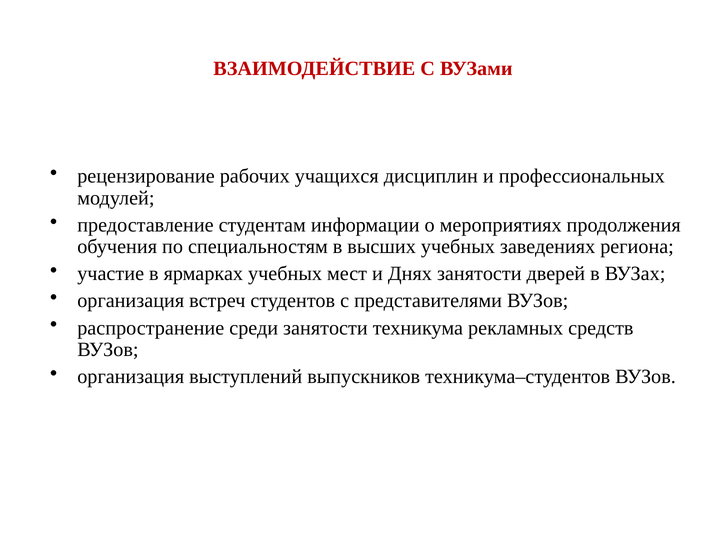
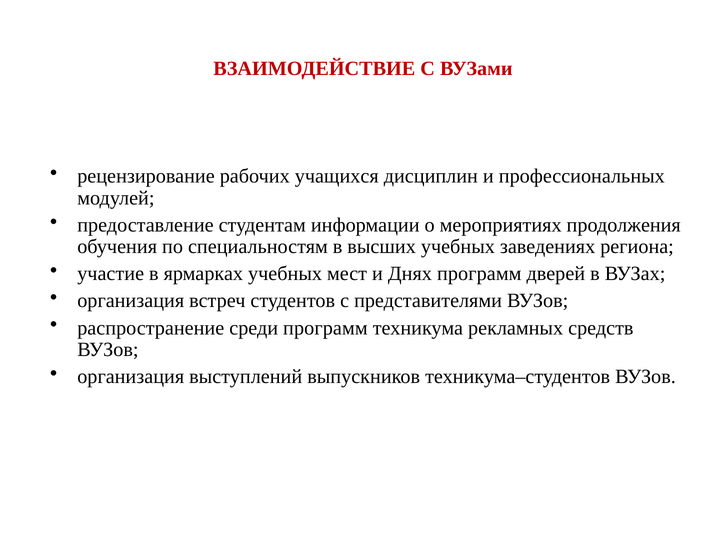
Днях занятости: занятости -> программ (479, 274)
среди занятости: занятости -> программ (325, 328)
